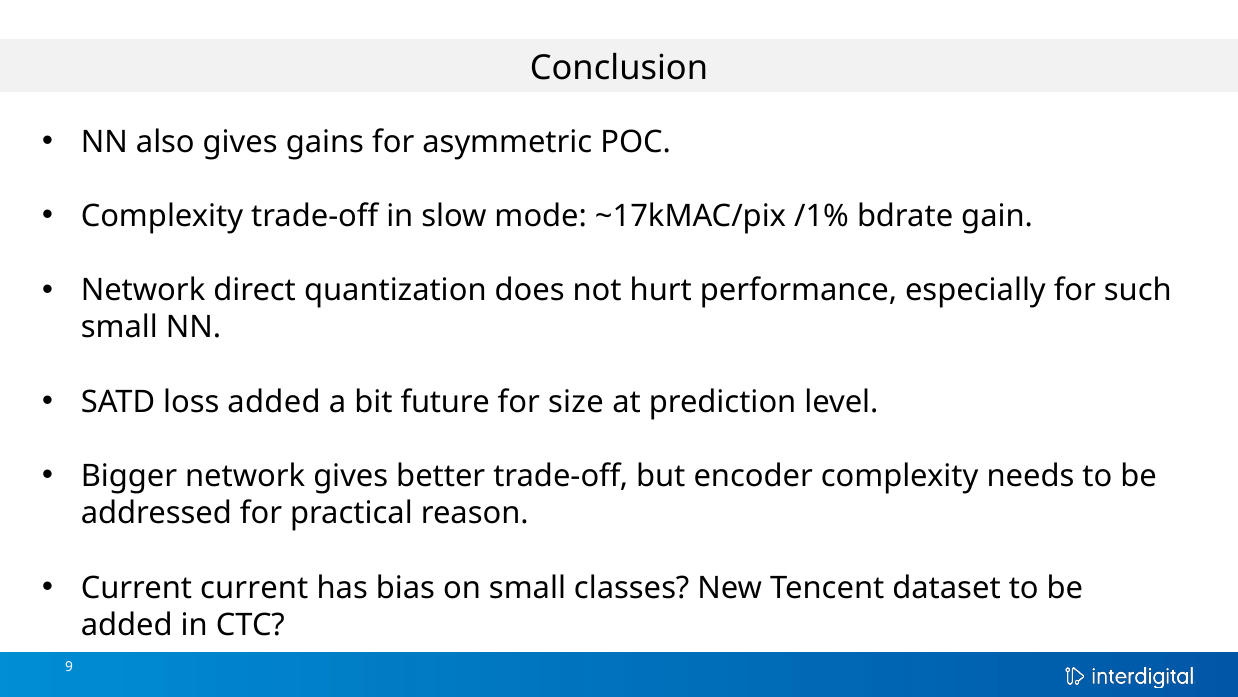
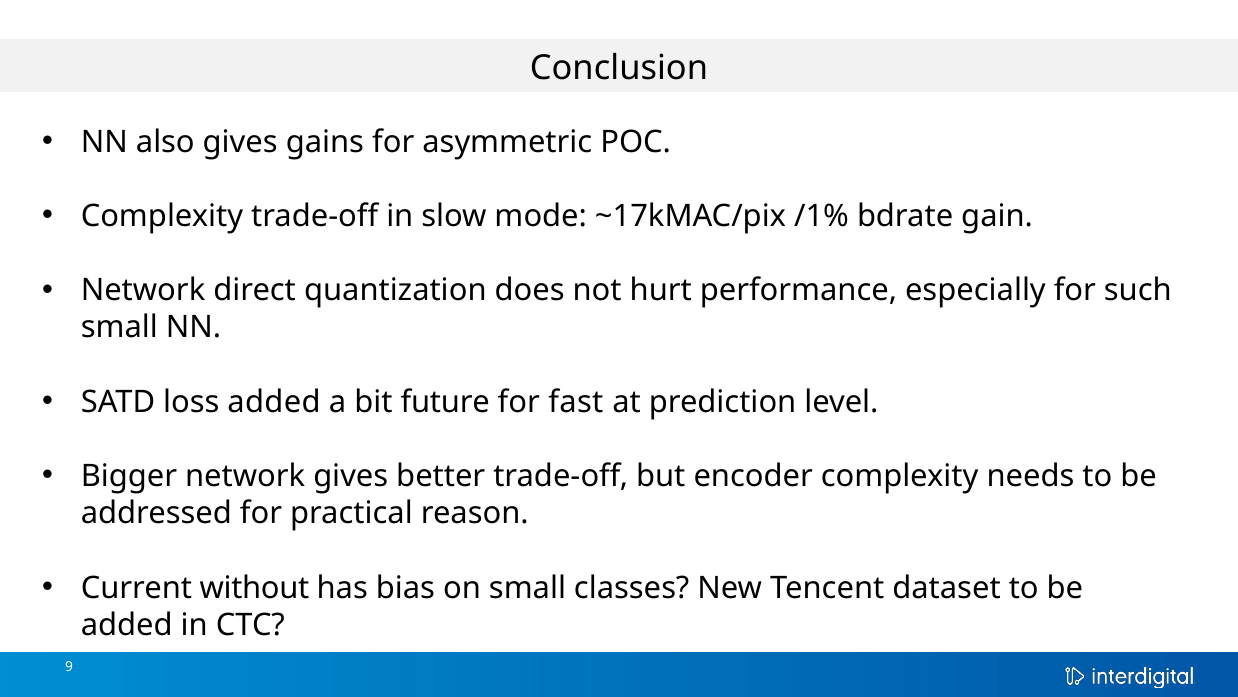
size: size -> fast (576, 402)
Current current: current -> without (254, 587)
